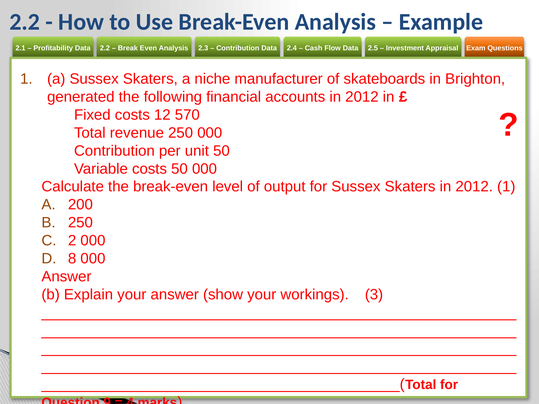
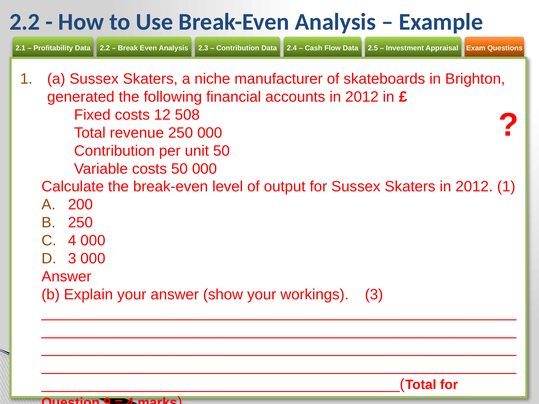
570: 570 -> 508 (187, 115)
2: 2 -> 4 (72, 241)
8: 8 -> 3 (72, 259)
